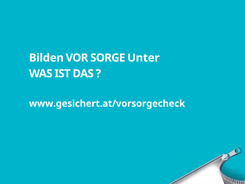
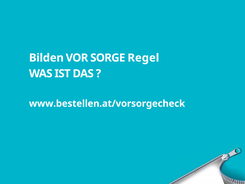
Unter: Unter -> Regel (143, 58)
www.gesichert.at/vorsorgecheck: www.gesichert.at/vorsorgecheck -> www.bestellen.at/vorsorgecheck (107, 103)
